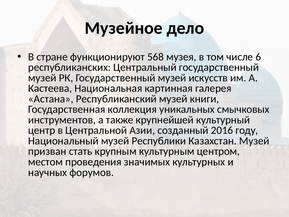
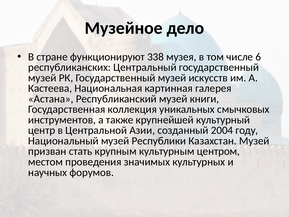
568: 568 -> 338 (156, 57)
2016: 2016 -> 2004 (222, 130)
